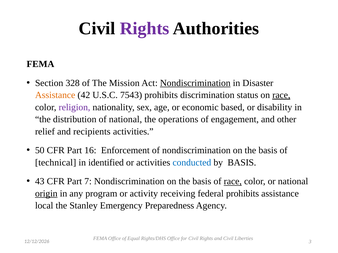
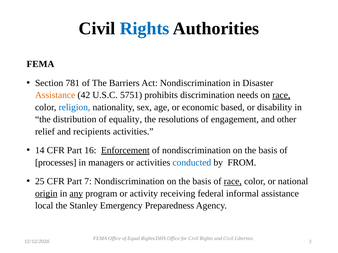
Rights colour: purple -> blue (145, 29)
328: 328 -> 781 (73, 83)
Mission: Mission -> Barriers (124, 83)
Nondiscrimination underline: present -> none (195, 83)
7543: 7543 -> 5751 (131, 95)
status: status -> needs (248, 95)
religion colour: purple -> blue (74, 107)
of national: national -> equality (125, 120)
operations: operations -> resolutions (178, 120)
50: 50 -> 14 (40, 151)
Enforcement underline: none -> present (125, 151)
technical: technical -> processes (56, 163)
identified: identified -> managers (106, 163)
by BASIS: BASIS -> FROM (242, 163)
43: 43 -> 25 (40, 182)
any underline: none -> present (76, 194)
federal prohibits: prohibits -> informal (242, 194)
